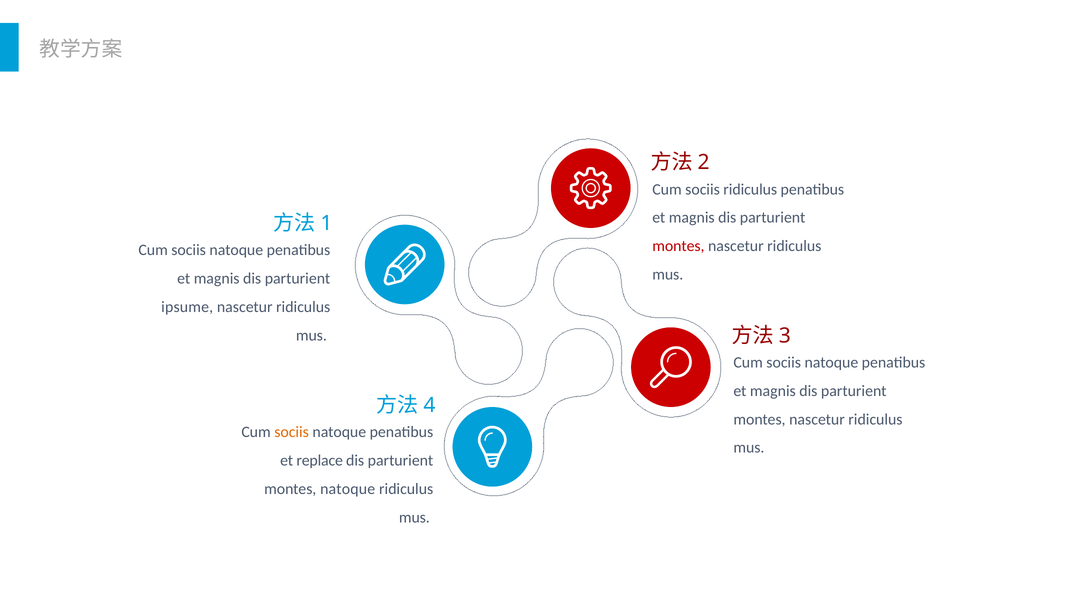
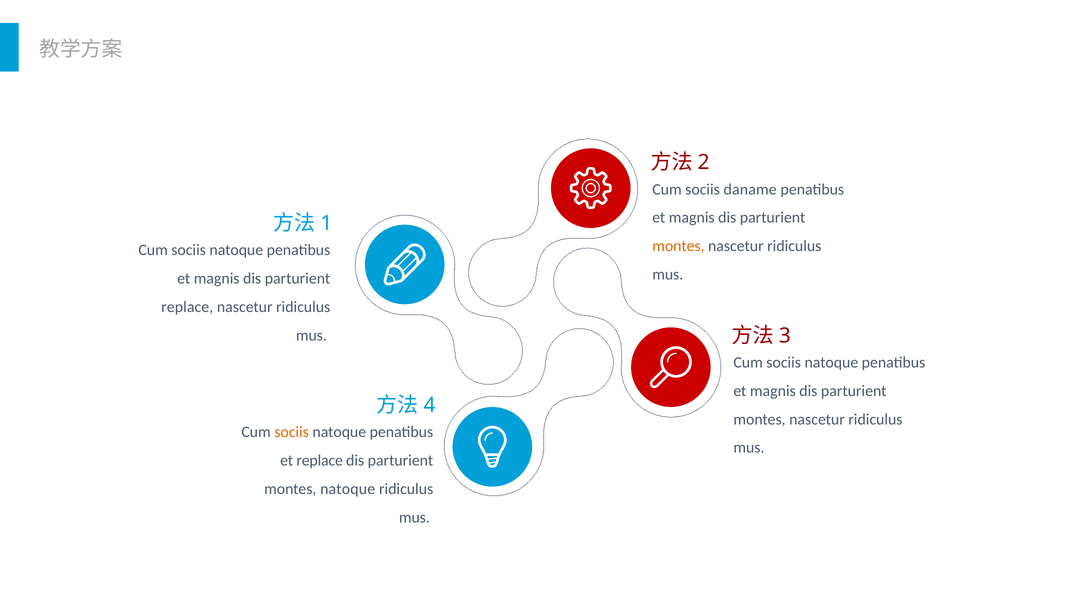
sociis ridiculus: ridiculus -> daname (750, 189)
montes colour: red -> orange (678, 246)
ipsume: ipsume -> replace (187, 307)
